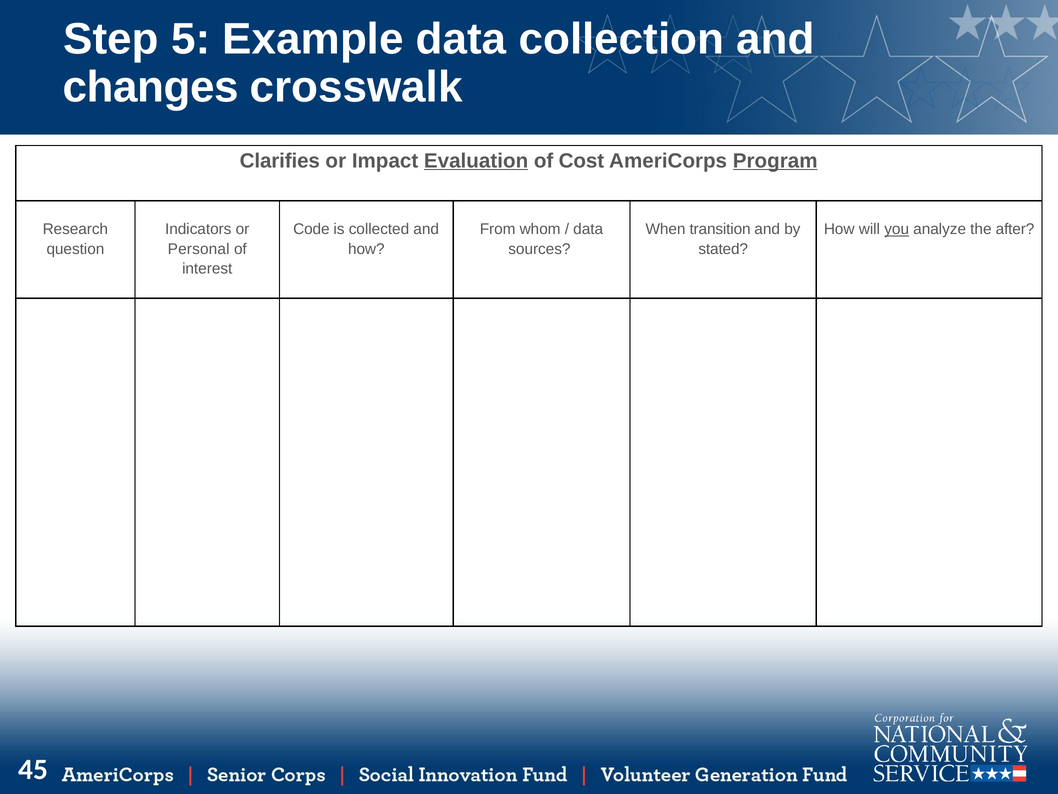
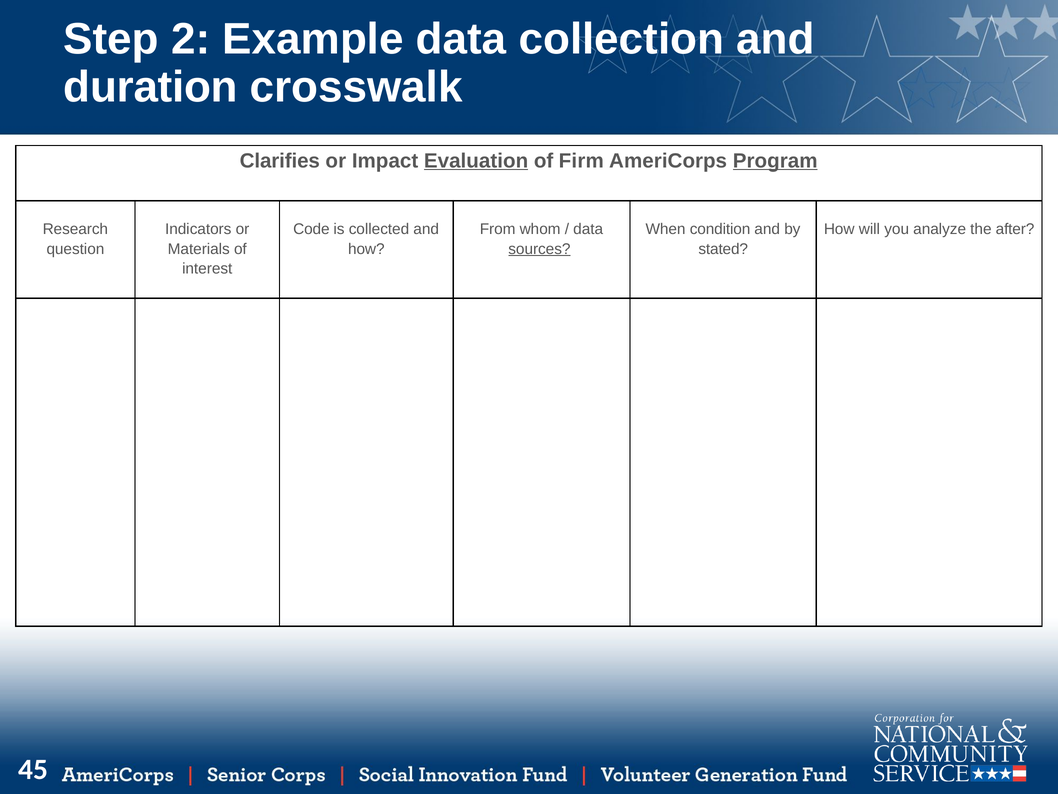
5: 5 -> 2 (191, 39)
changes: changes -> duration (151, 87)
Cost: Cost -> Firm (581, 161)
transition: transition -> condition (720, 229)
you underline: present -> none (897, 229)
Personal: Personal -> Materials (199, 249)
sources underline: none -> present (539, 249)
